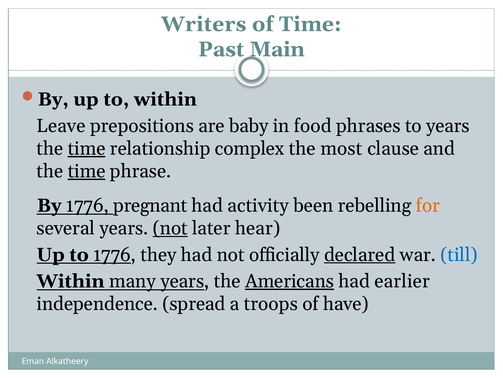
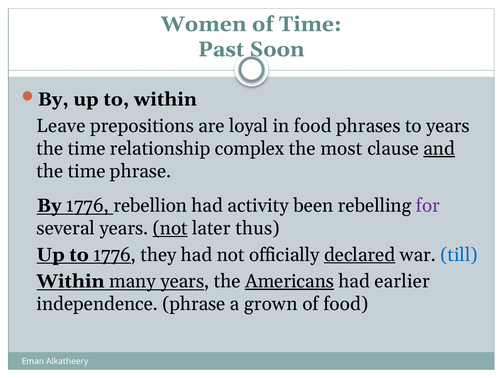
Writers: Writers -> Women (204, 24)
Main: Main -> Soon (277, 49)
baby: baby -> loyal (249, 126)
time underline: present -> none (87, 148)
and underline: none -> present (439, 148)
time underline: present -> none (87, 171)
pregnant: pregnant -> rebellion (150, 205)
for colour: orange -> purple (428, 205)
hear: hear -> thus (258, 228)
independence spread: spread -> phrase (194, 303)
troops: troops -> grown (271, 303)
of have: have -> food (346, 303)
